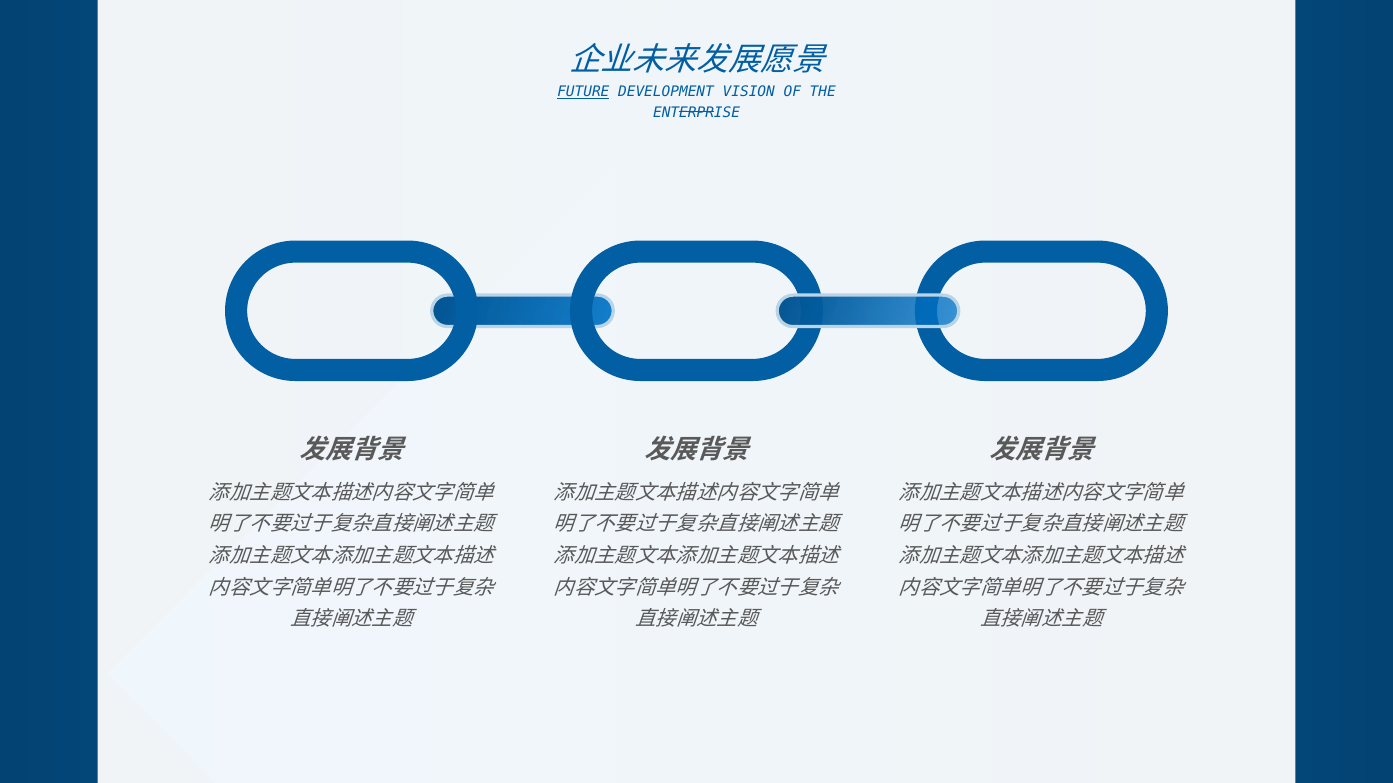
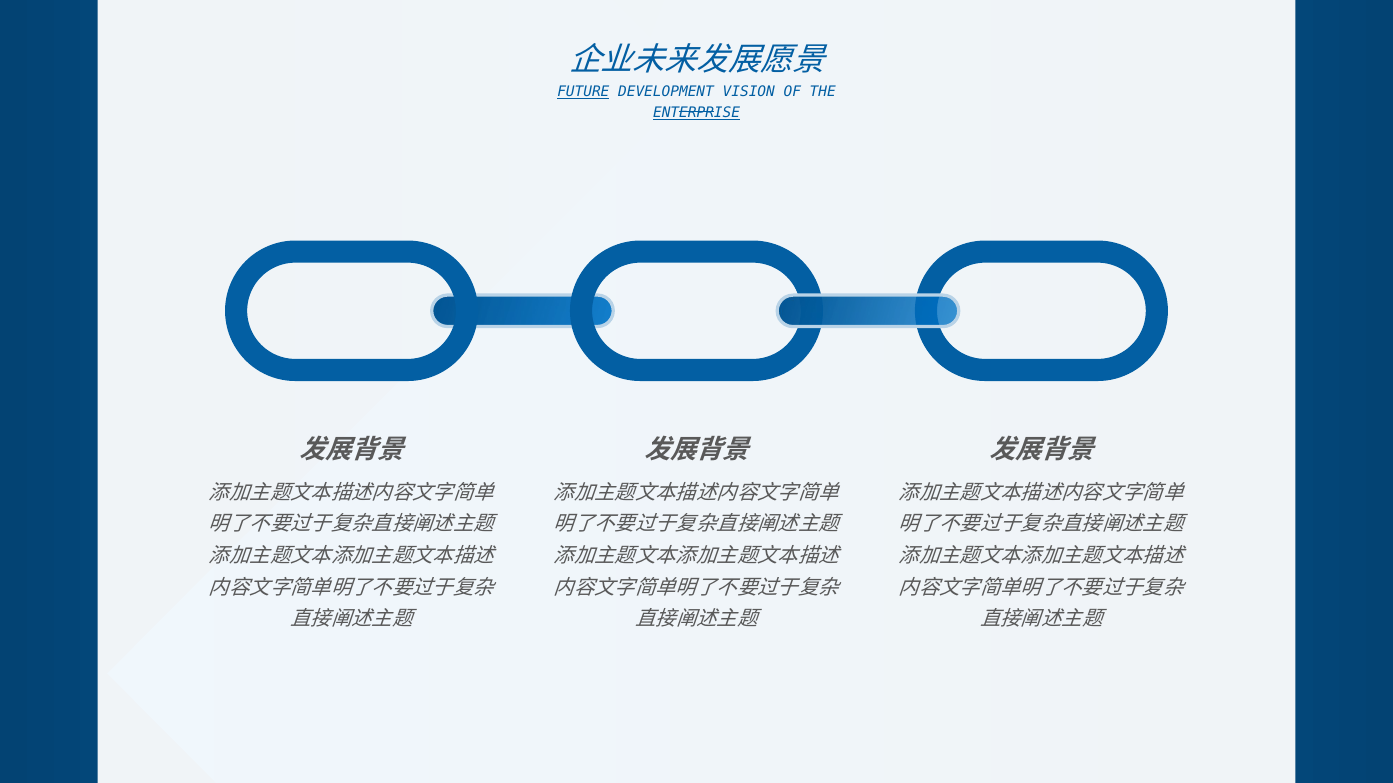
ENTERPRISE underline: none -> present (697, 113)
